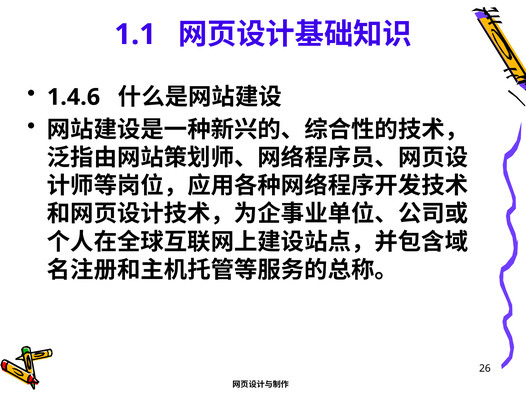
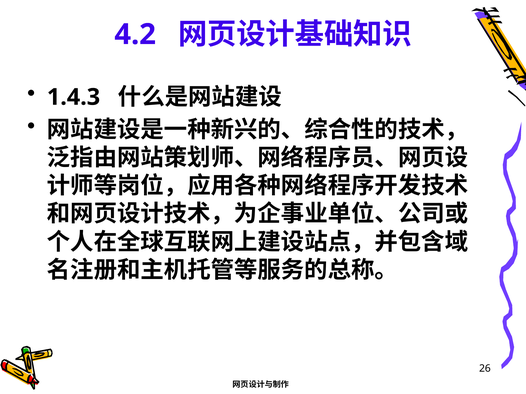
1.1: 1.1 -> 4.2 (135, 34)
1.4.6: 1.4.6 -> 1.4.3 (74, 97)
